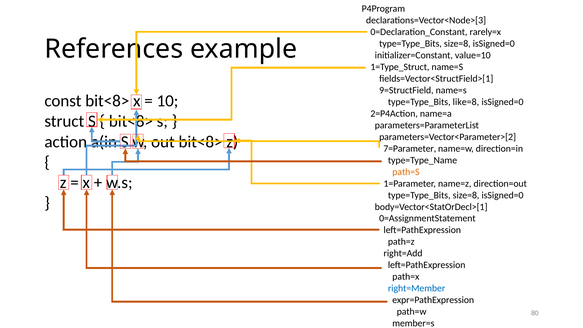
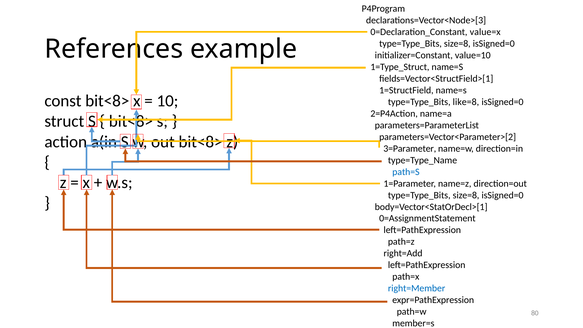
rarely=x: rarely=x -> value=x (485, 32)
9=StructField: 9=StructField -> 1=StructField (406, 90)
7=Parameter: 7=Parameter -> 3=Parameter (410, 148)
path=S colour: orange -> blue (406, 172)
